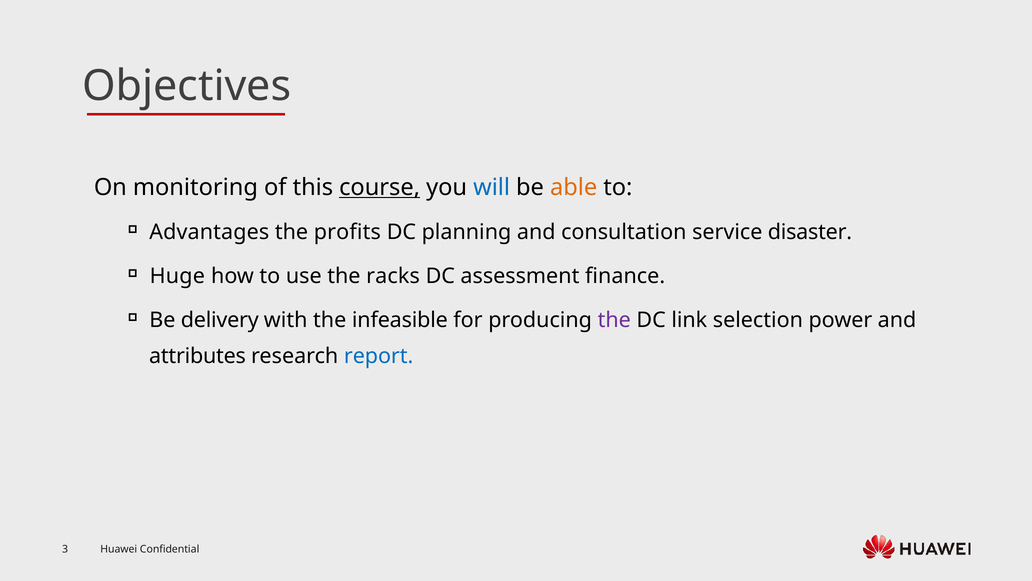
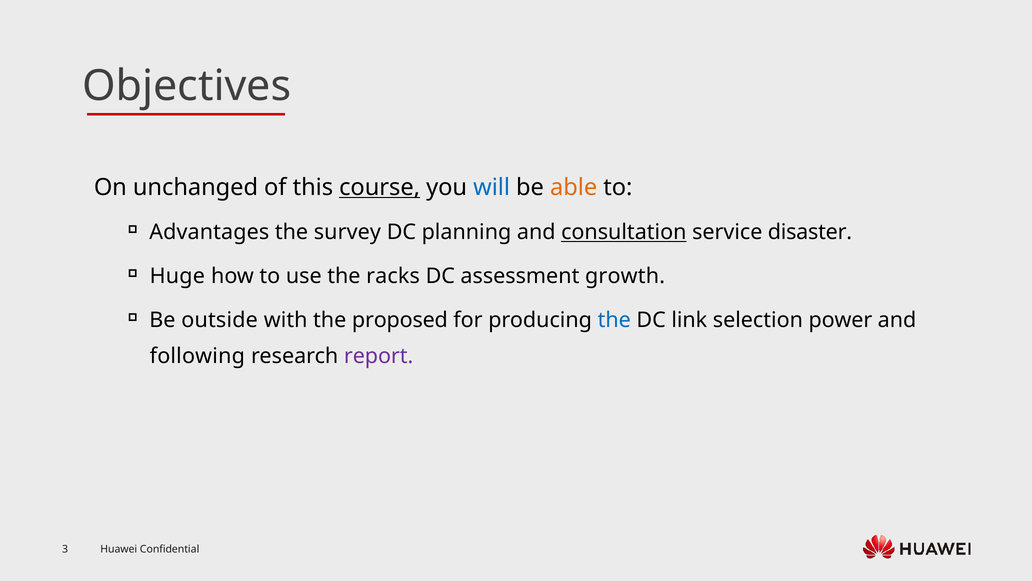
monitoring: monitoring -> unchanged (196, 187)
profits: profits -> survey (347, 232)
consultation underline: none -> present (624, 232)
finance: finance -> growth (625, 276)
delivery: delivery -> outside (220, 320)
infeasible: infeasible -> proposed (400, 320)
the colour: purple -> blue (614, 320)
attributes: attributes -> following (197, 356)
report colour: blue -> purple (379, 356)
